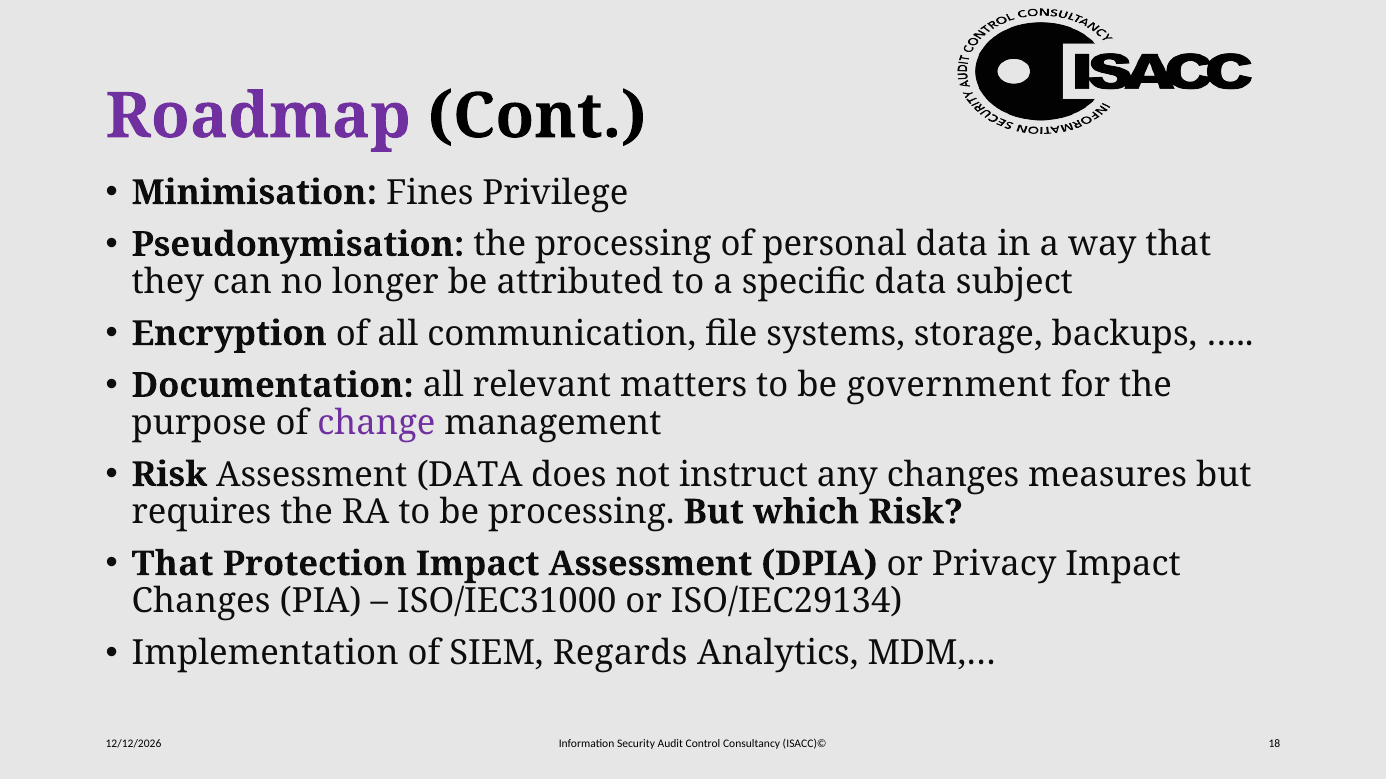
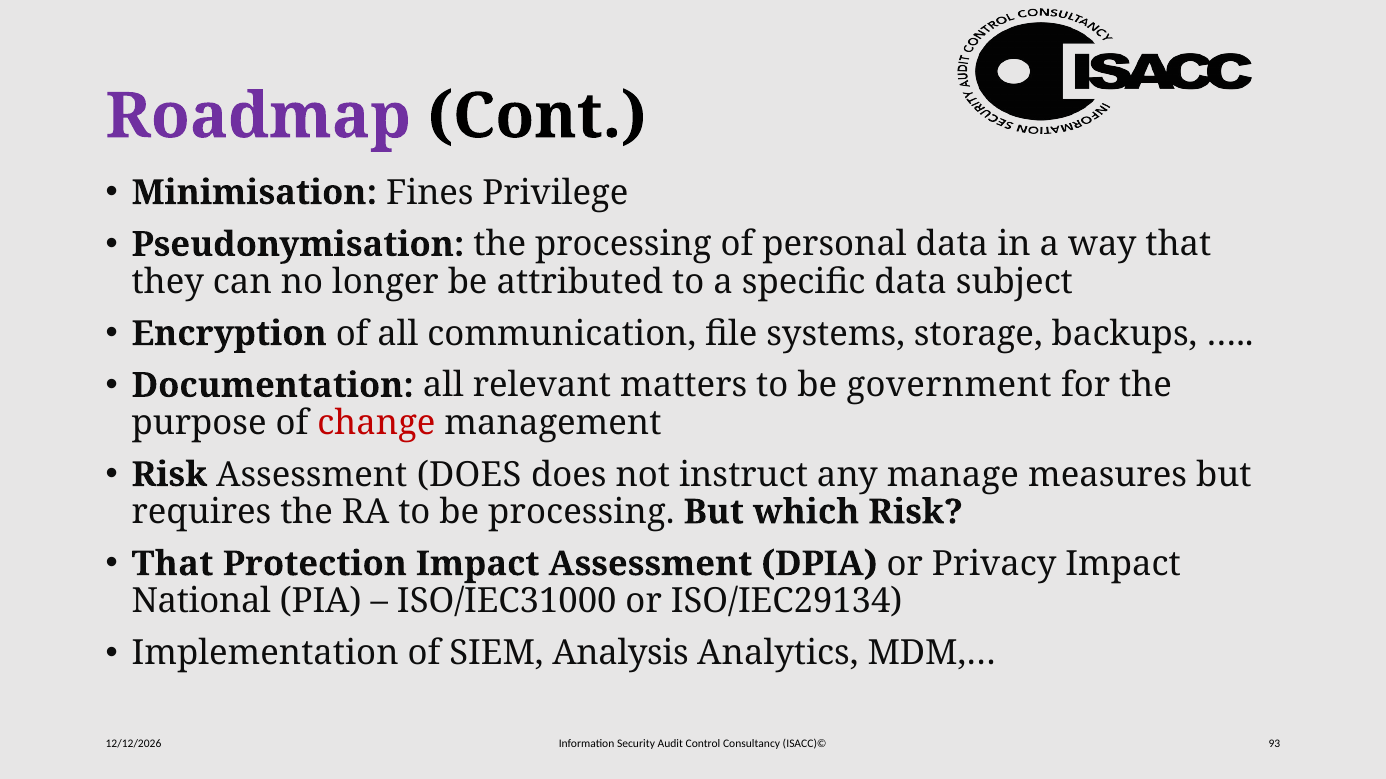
change colour: purple -> red (376, 423)
Assessment DATA: DATA -> DOES (469, 475)
any changes: changes -> manage (953, 475)
Changes: Changes -> National (201, 602)
Regards: Regards -> Analysis (621, 654)
18: 18 -> 93 (1274, 744)
